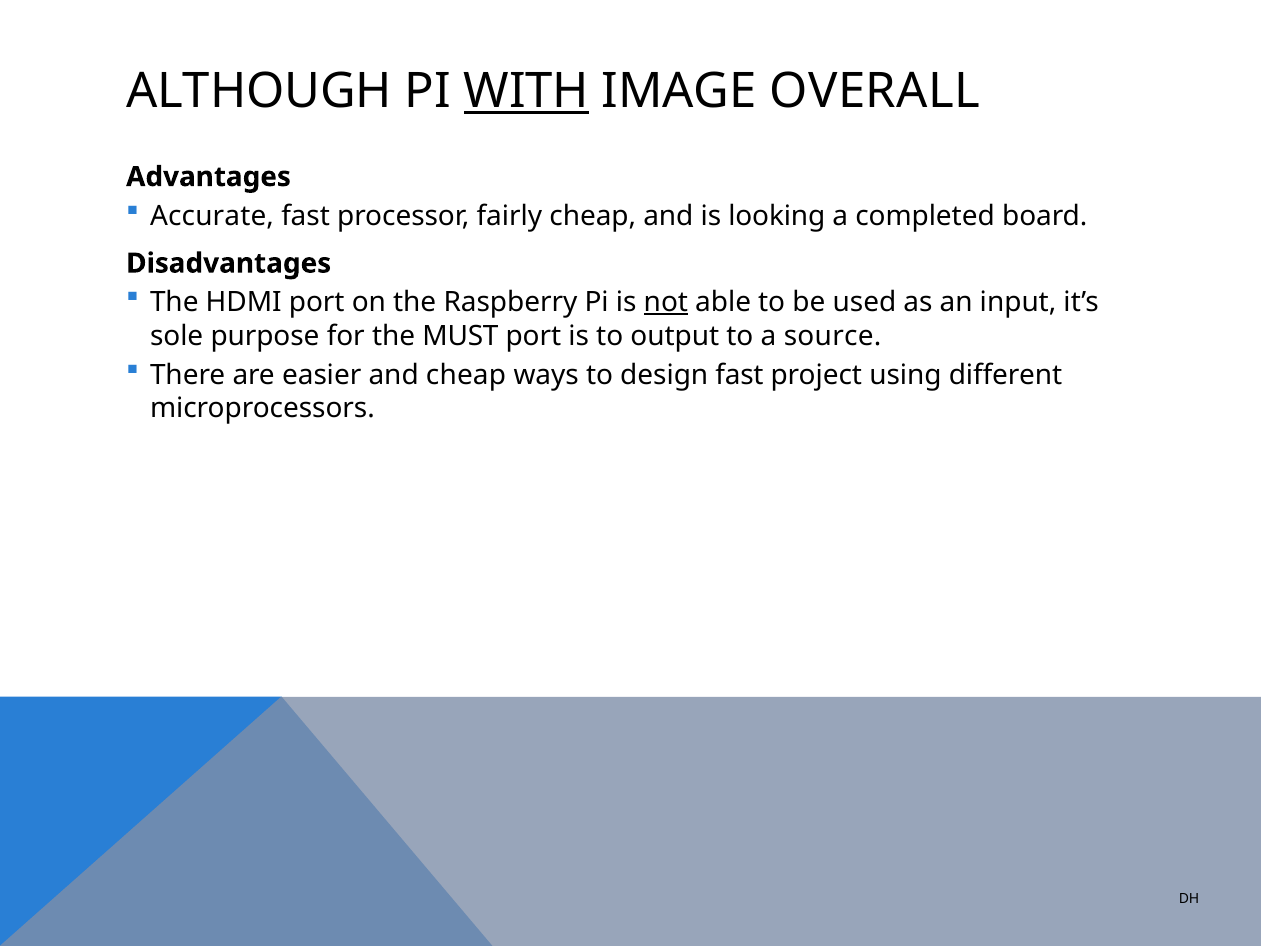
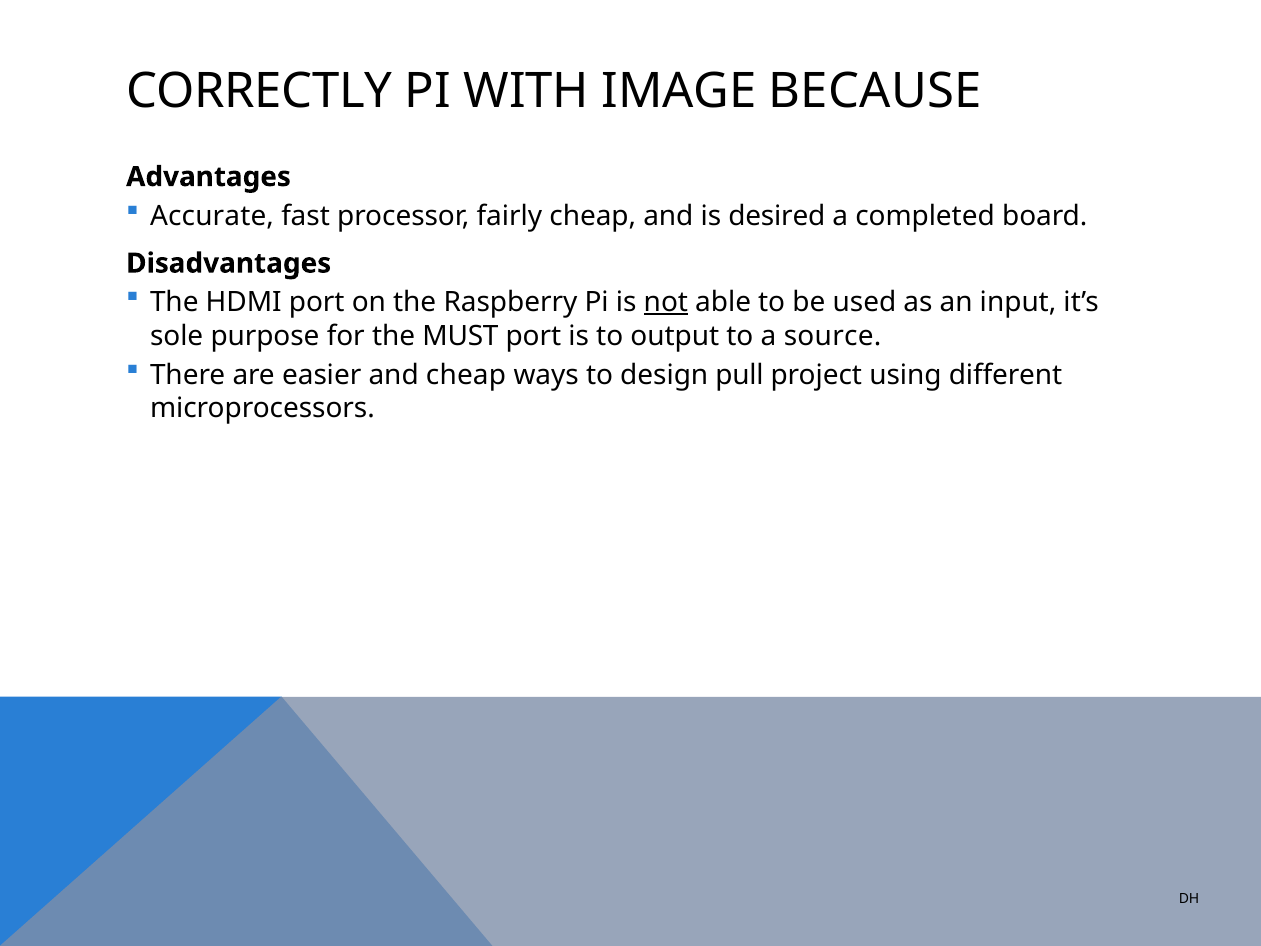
ALTHOUGH: ALTHOUGH -> CORRECTLY (259, 92)
WITH underline: present -> none (526, 92)
OVERALL: OVERALL -> BECAUSE (875, 92)
looking: looking -> desired (777, 216)
design fast: fast -> pull (739, 375)
